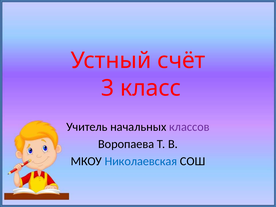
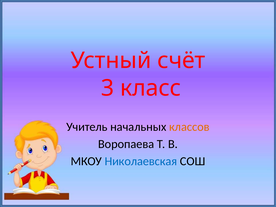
классов colour: purple -> orange (189, 127)
